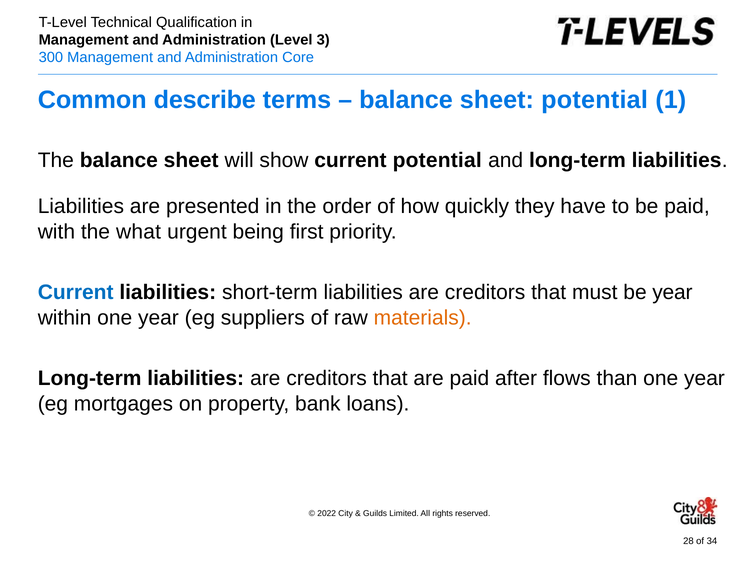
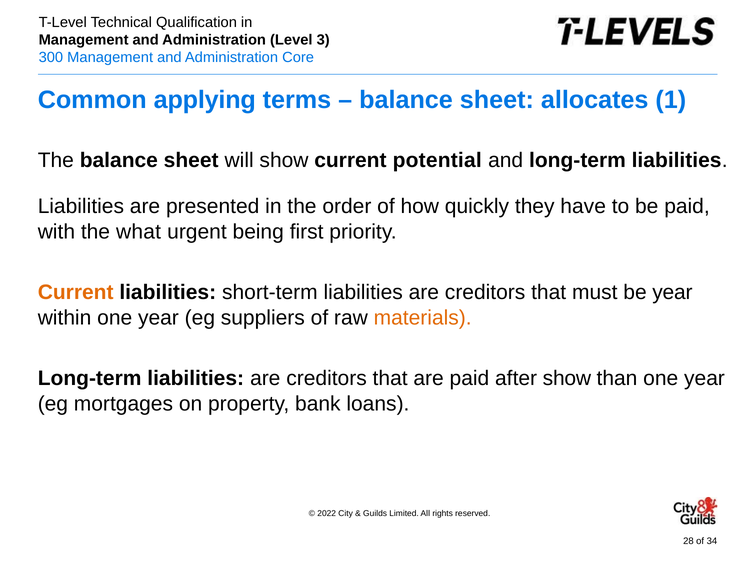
describe: describe -> applying (205, 100)
sheet potential: potential -> allocates (595, 100)
Current colour: blue -> orange (76, 293)
after flows: flows -> show (567, 379)
